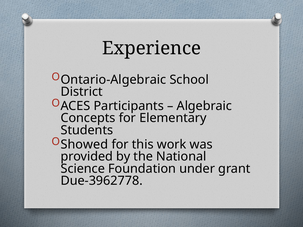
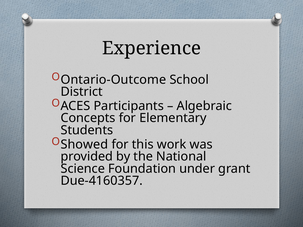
Ontario-Algebraic: Ontario-Algebraic -> Ontario-Outcome (113, 80)
Due-3962778: Due-3962778 -> Due-4160357 (102, 181)
